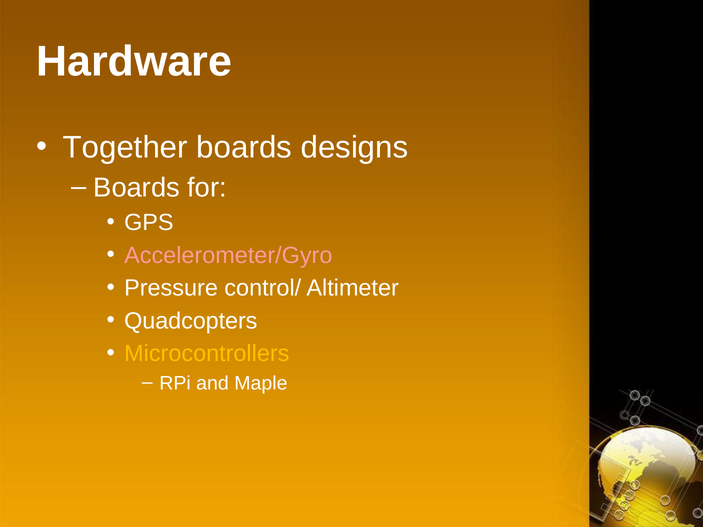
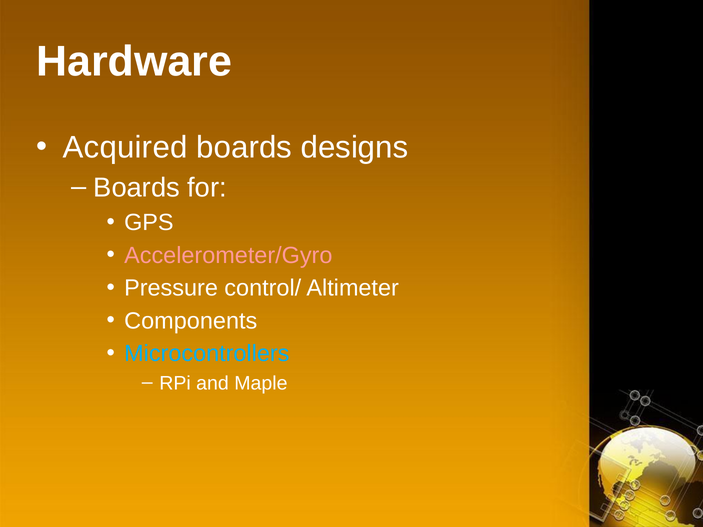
Together: Together -> Acquired (125, 147)
Quadcopters: Quadcopters -> Components (191, 321)
Microcontrollers colour: yellow -> light blue (207, 354)
